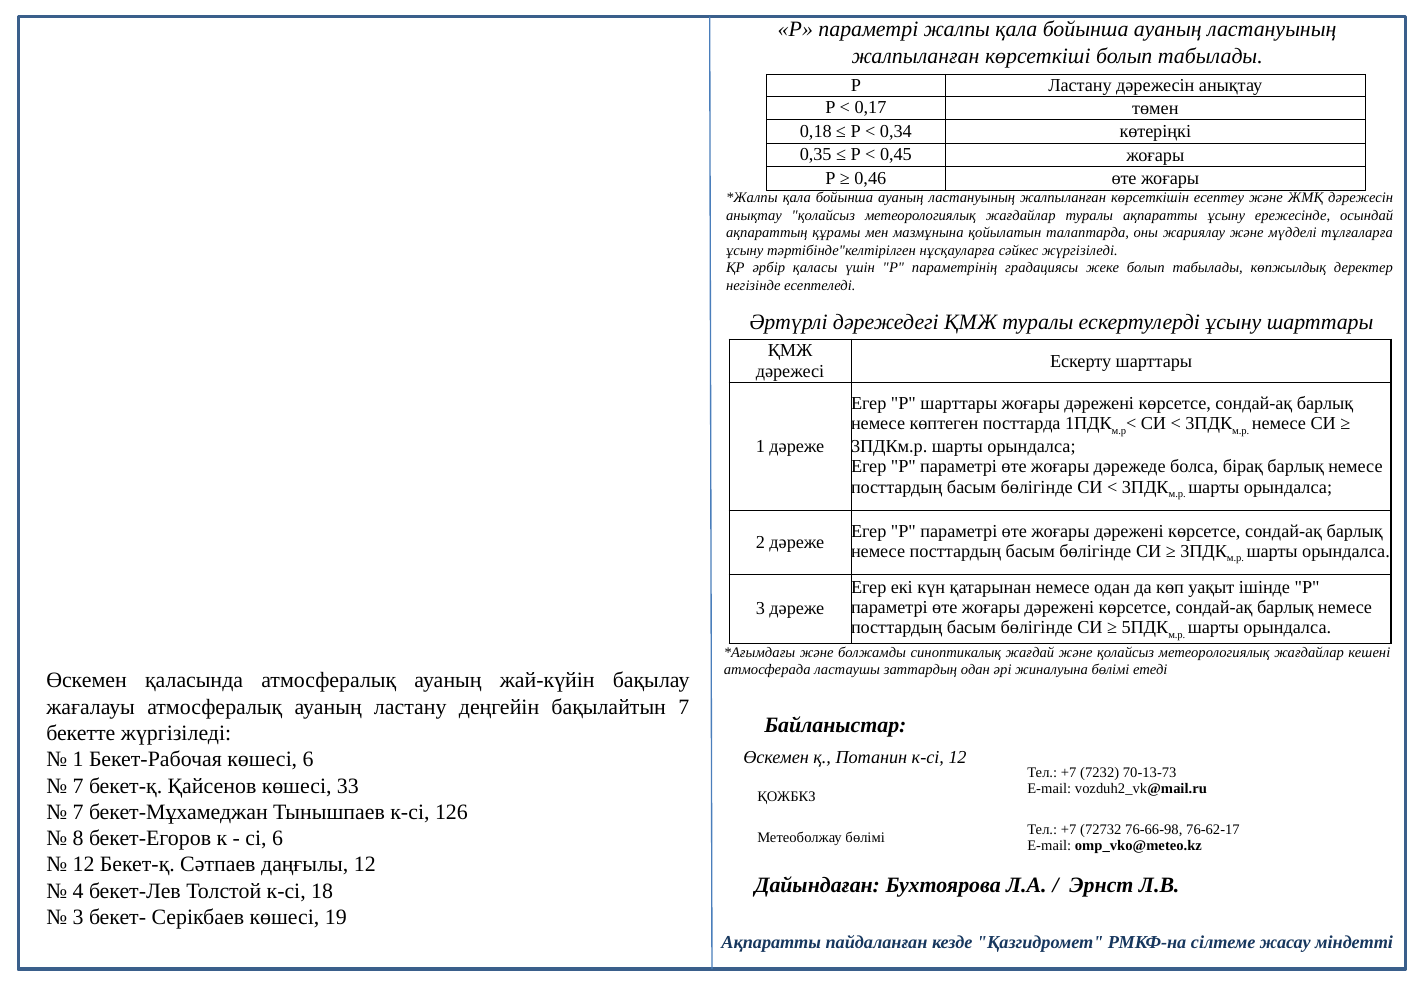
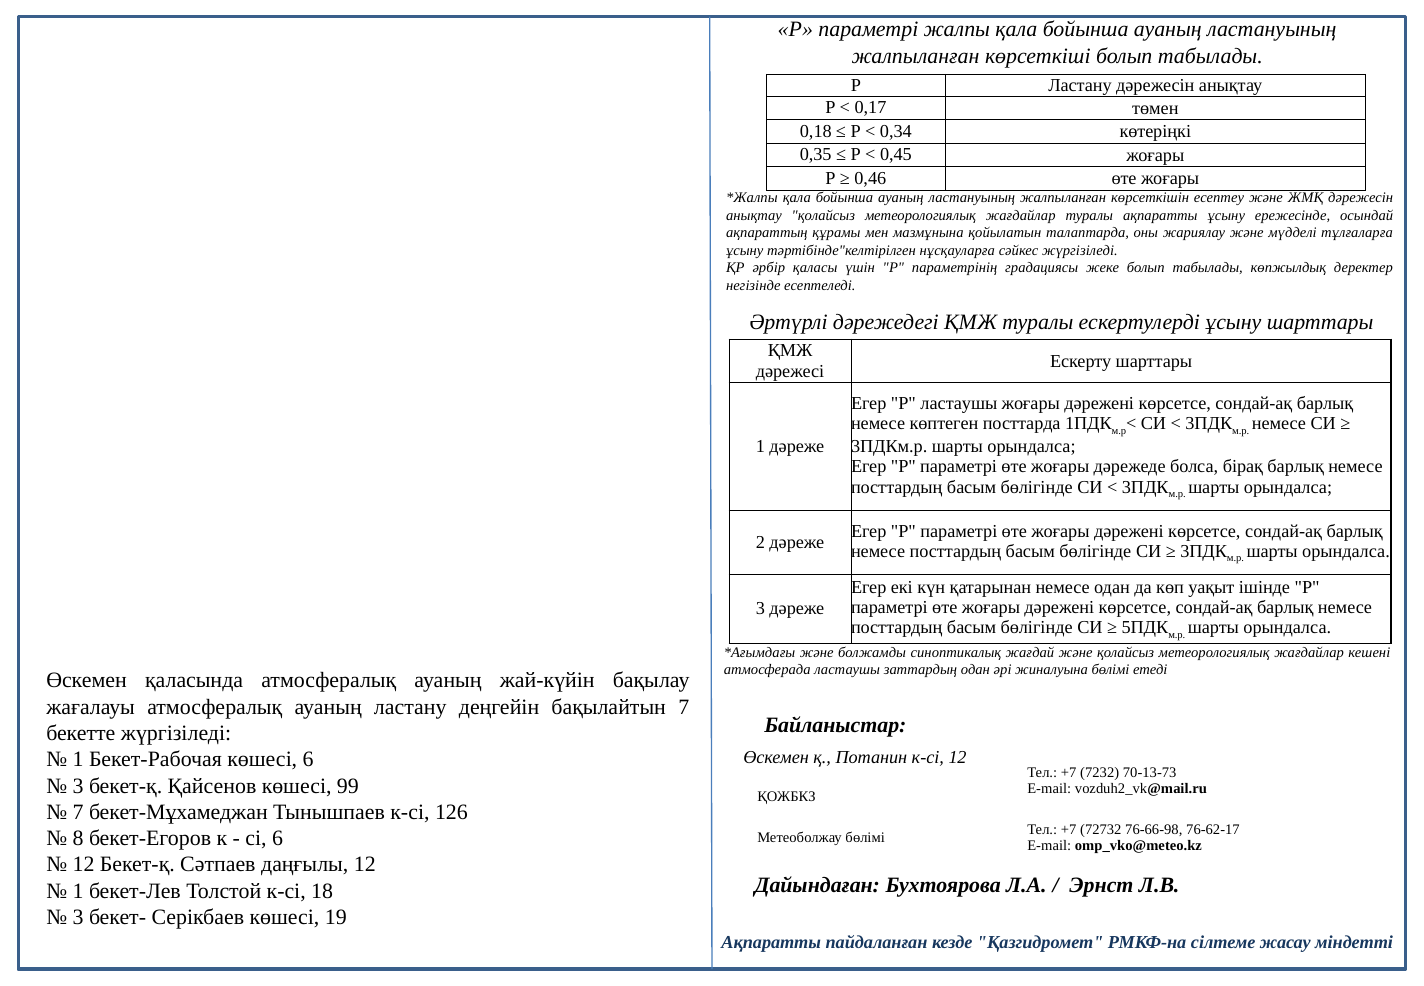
Р шарттары: шарттары -> ластаушы (959, 404)
7: 7 -> 3 (78, 786)
33: 33 -> 99 (348, 786)
4: 4 -> 1 (78, 891)
